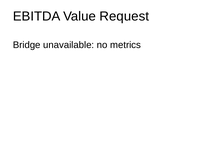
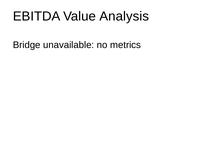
Request: Request -> Analysis (124, 16)
